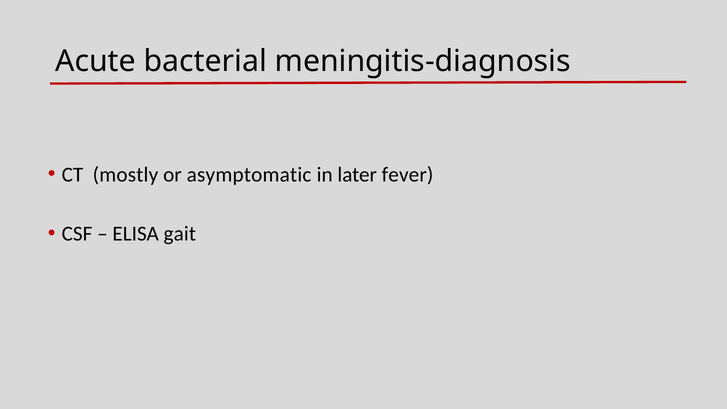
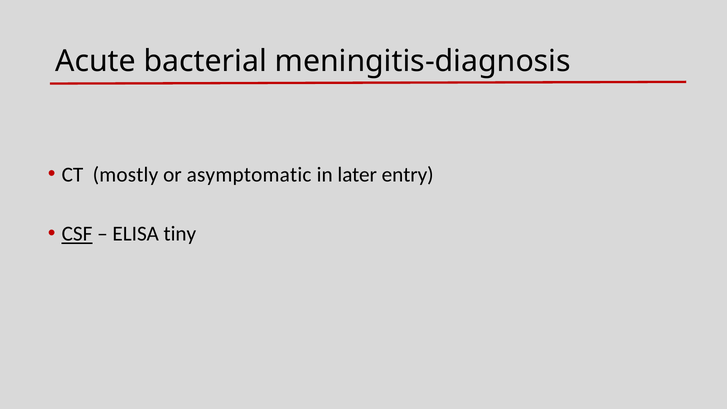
fever: fever -> entry (408, 175)
CSF underline: none -> present (77, 234)
gait: gait -> tiny (180, 234)
